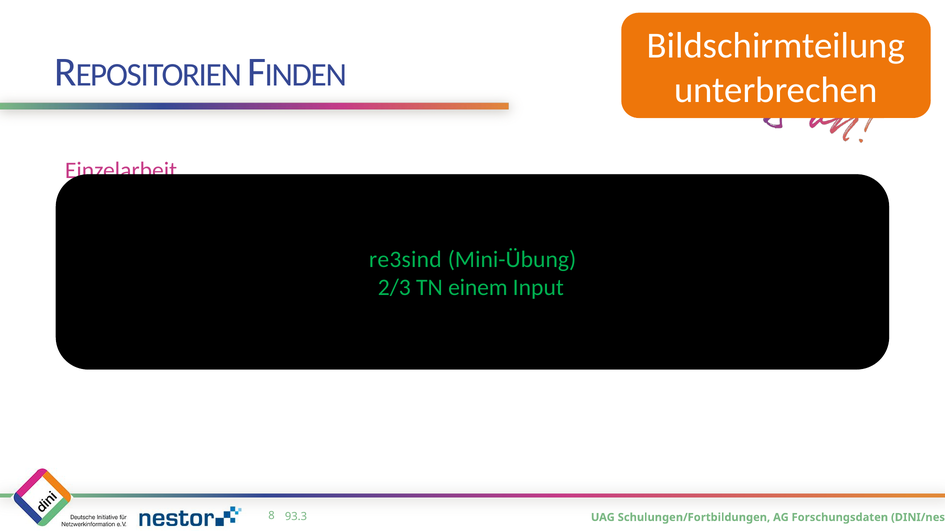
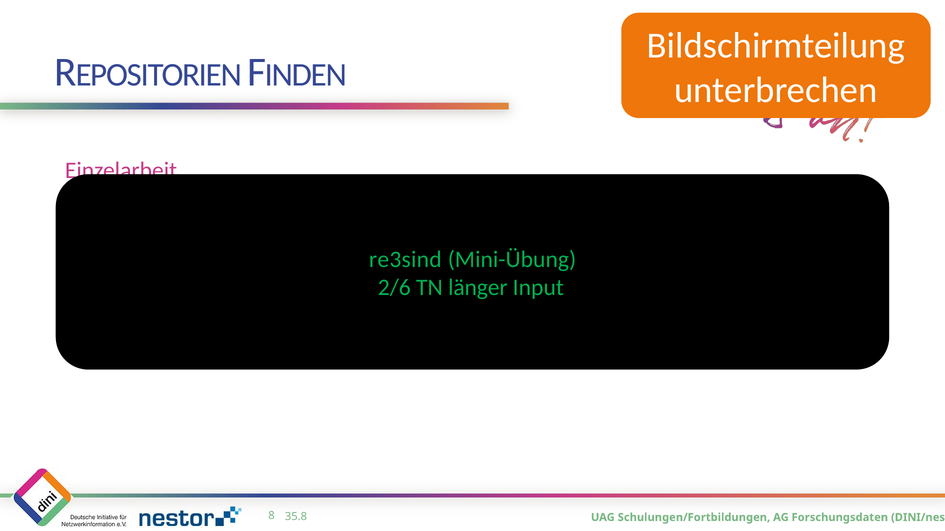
2/3: 2/3 -> 2/6 (394, 288)
einem: einem -> länger (478, 288)
93.3: 93.3 -> 35.8 (296, 517)
